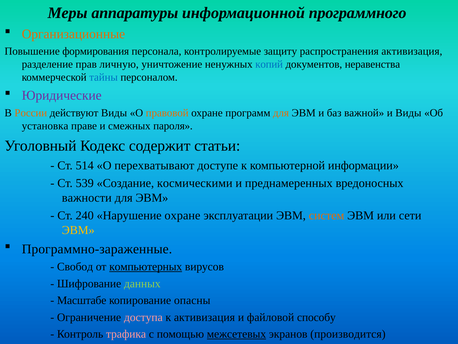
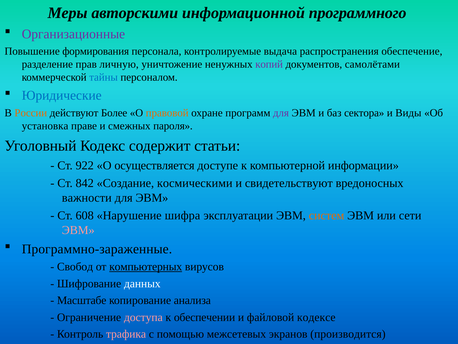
аппаратуры: аппаратуры -> авторскими (135, 13)
Организационные colour: orange -> purple (73, 34)
защиту: защиту -> выдача (280, 51)
распространения активизация: активизация -> обеспечение (412, 51)
копий colour: blue -> purple (269, 64)
неравенства: неравенства -> самолётами (372, 64)
Юридические colour: purple -> blue (62, 95)
действуют Виды: Виды -> Более (114, 113)
для colour: orange -> purple (281, 113)
важной: важной -> сектора (364, 113)
514: 514 -> 922 (85, 165)
перехватывают: перехватывают -> осуществляется (154, 165)
539: 539 -> 842 (85, 183)
преднамеренных: преднамеренных -> свидетельствуют (289, 183)
240: 240 -> 608 (85, 215)
Нарушение охране: охране -> шифра (182, 215)
ЭВМ colour: yellow -> pink (78, 230)
данных colour: light green -> white (142, 283)
опасны: опасны -> анализа (192, 300)
к активизация: активизация -> обеспечении (205, 317)
способу: способу -> кодексе (316, 317)
межсетевых underline: present -> none (236, 334)
